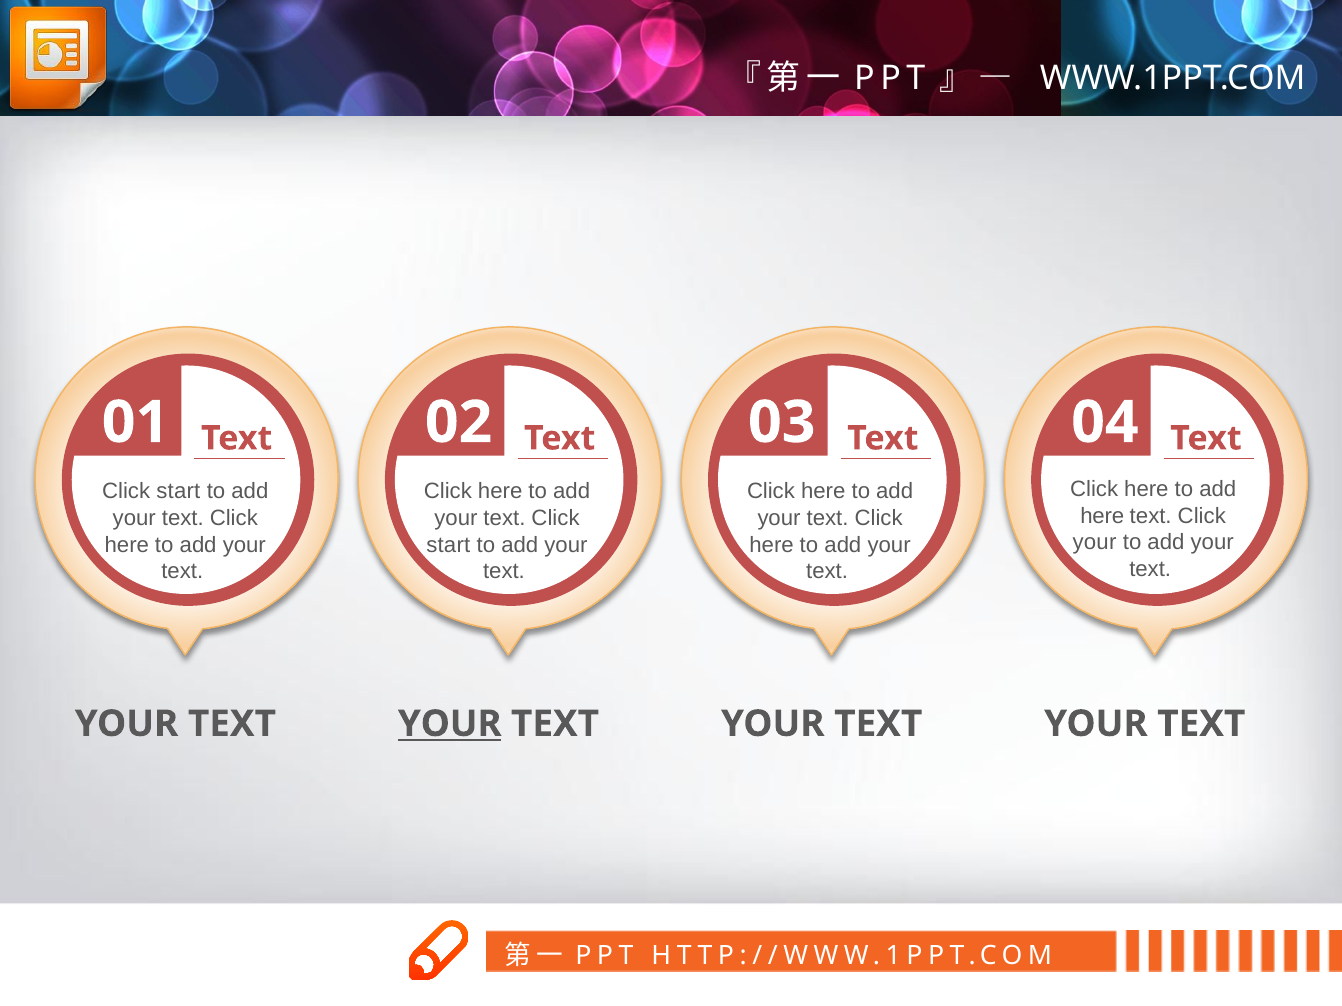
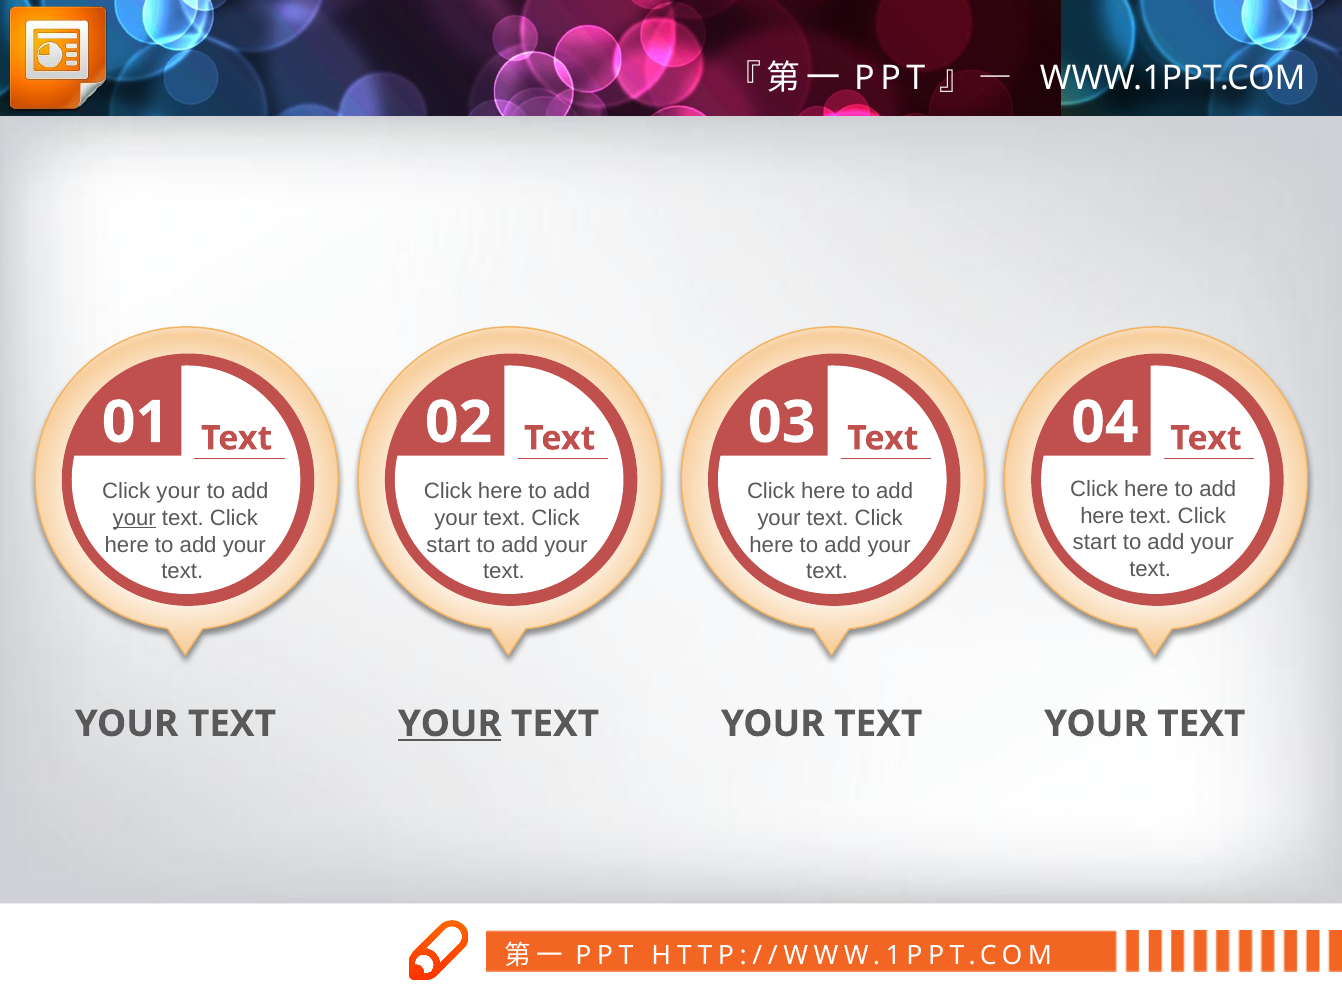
start: start -> your (178, 492)
your underline: none -> present (134, 518)
your: your -> start (1095, 543)
